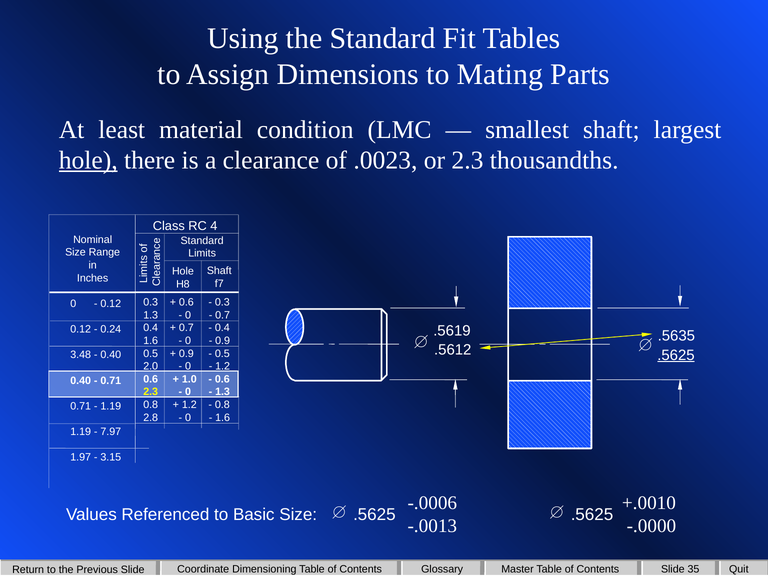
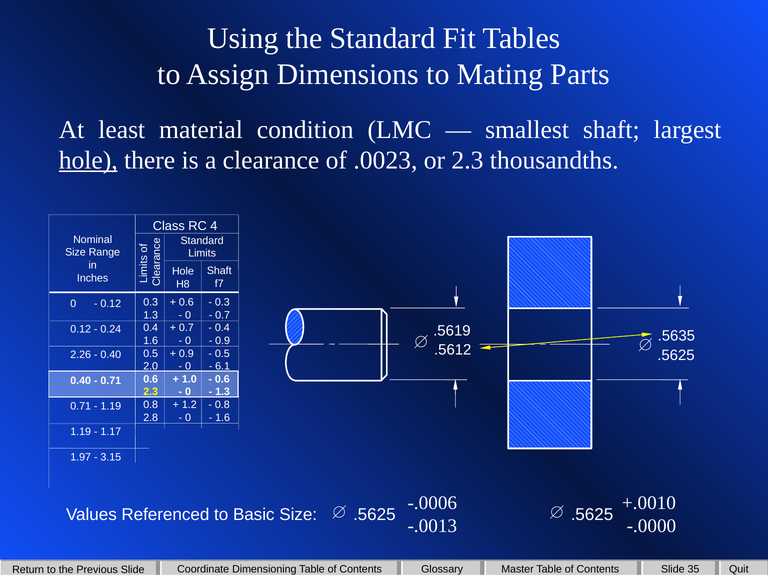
.5625 underline: present -> none (676, 355)
3.48: 3.48 -> 2.26 (81, 355)
1.2: 1.2 -> 6.1 (223, 366)
7.97: 7.97 -> 1.17 (111, 432)
